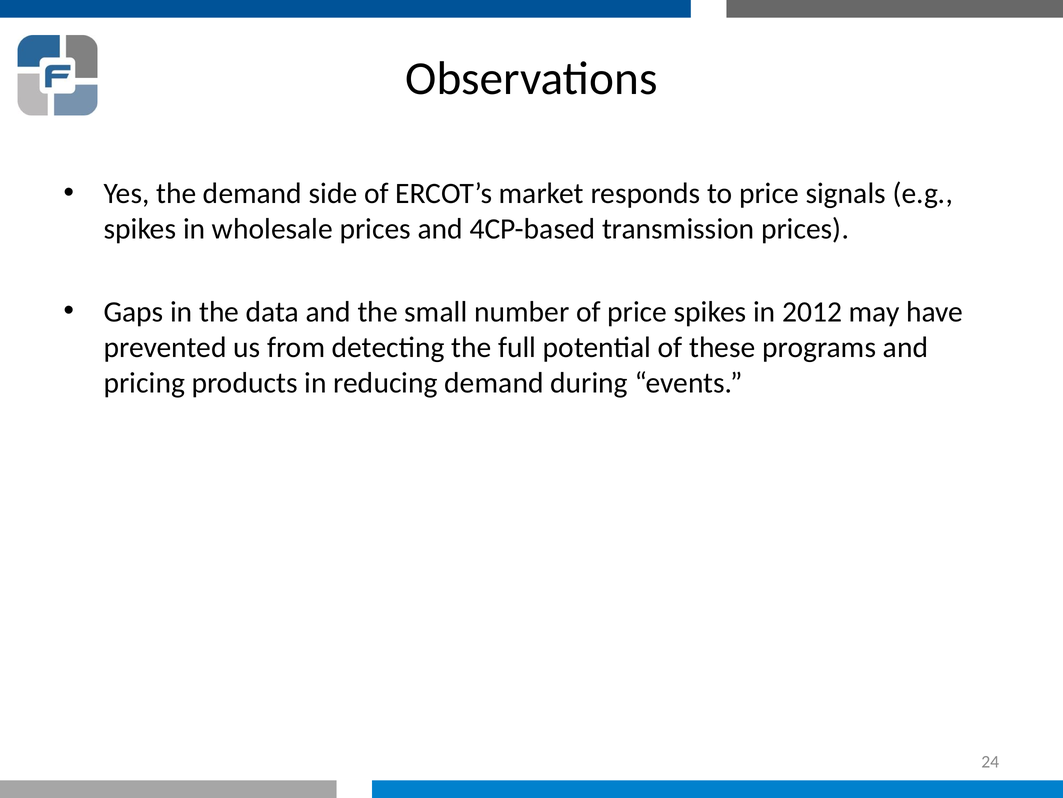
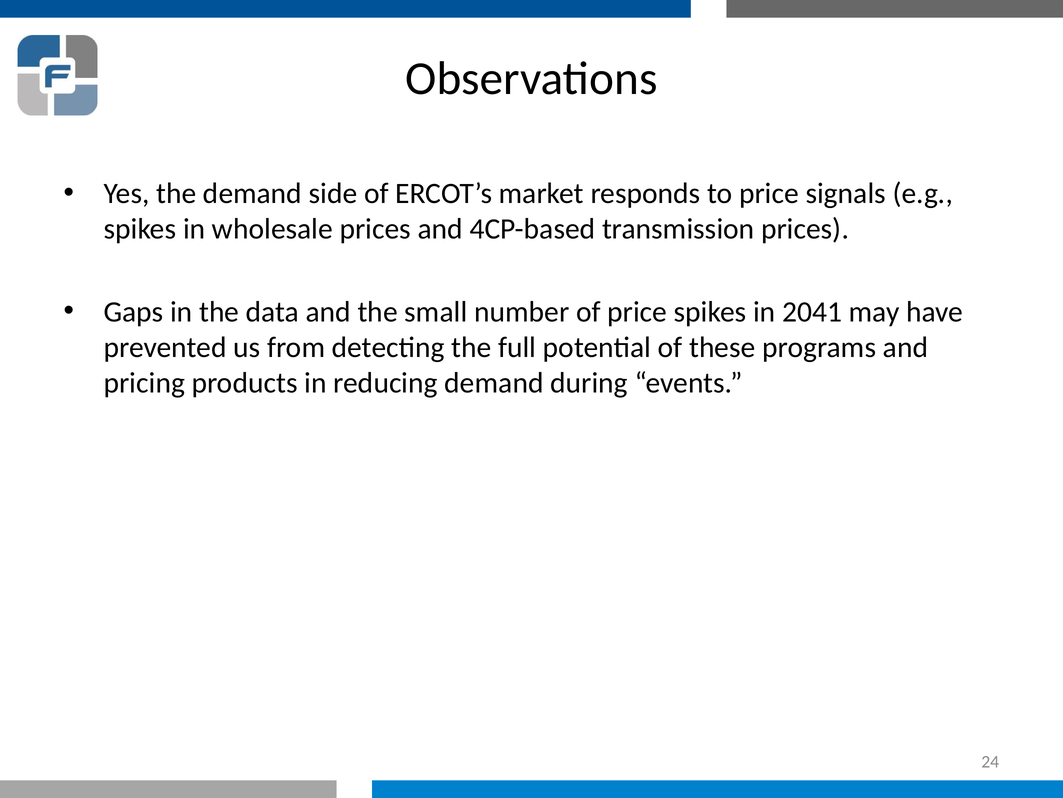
2012: 2012 -> 2041 (812, 312)
